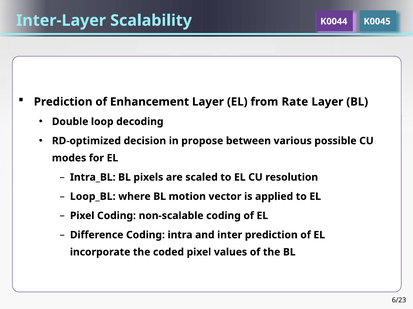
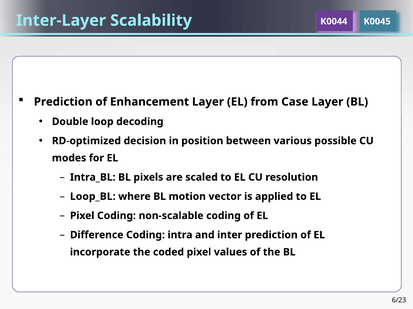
Rate: Rate -> Case (295, 102)
propose: propose -> position (202, 141)
